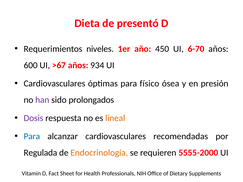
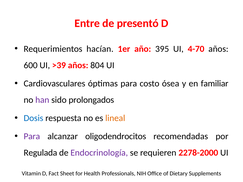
Dieta: Dieta -> Entre (87, 23)
niveles: niveles -> hacían (100, 49)
450: 450 -> 395 (162, 49)
6-70: 6-70 -> 4-70 (196, 49)
>67: >67 -> >39 (59, 65)
934: 934 -> 804 (97, 65)
físico: físico -> costo (150, 84)
presión: presión -> familiar (215, 84)
Dosis colour: purple -> blue (33, 118)
Para colour: blue -> purple (32, 137)
alcanzar cardiovasculares: cardiovasculares -> oligodendrocitos (116, 137)
Endocrinología colour: orange -> purple (99, 153)
5555-2000: 5555-2000 -> 2278-2000 (198, 153)
